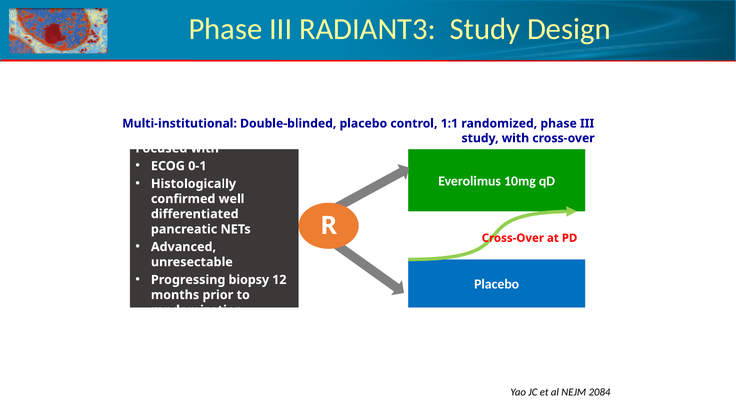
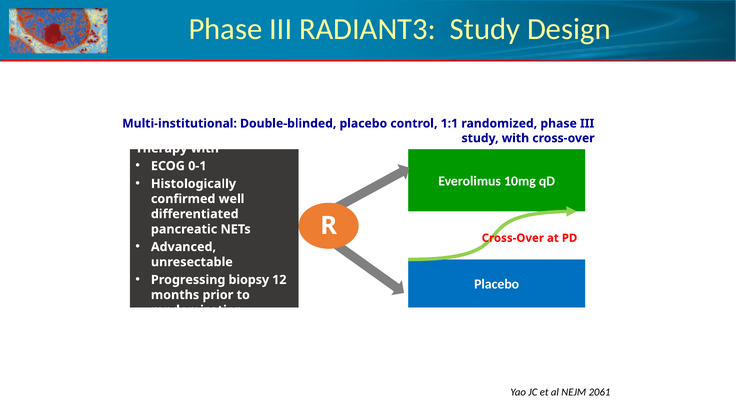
Focused: Focused -> Therapy (161, 148)
2084: 2084 -> 2061 (600, 392)
